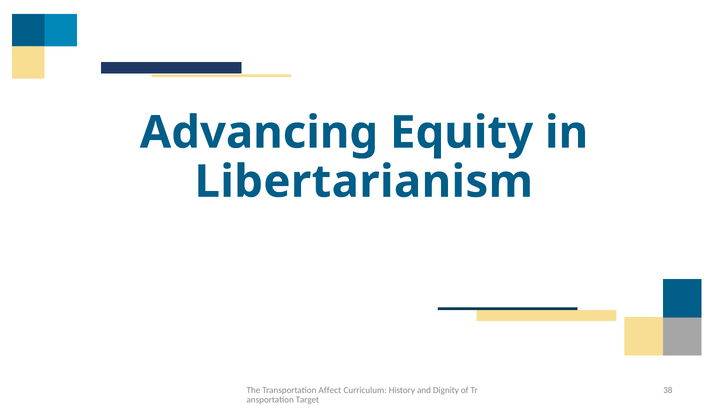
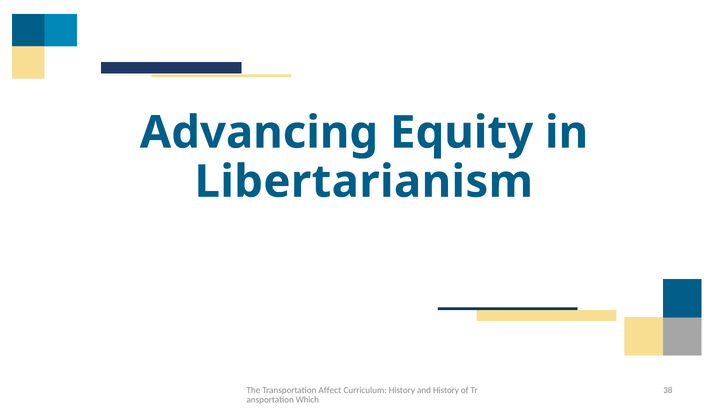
and Dignity: Dignity -> History (446, 391)
Target: Target -> Which (307, 400)
